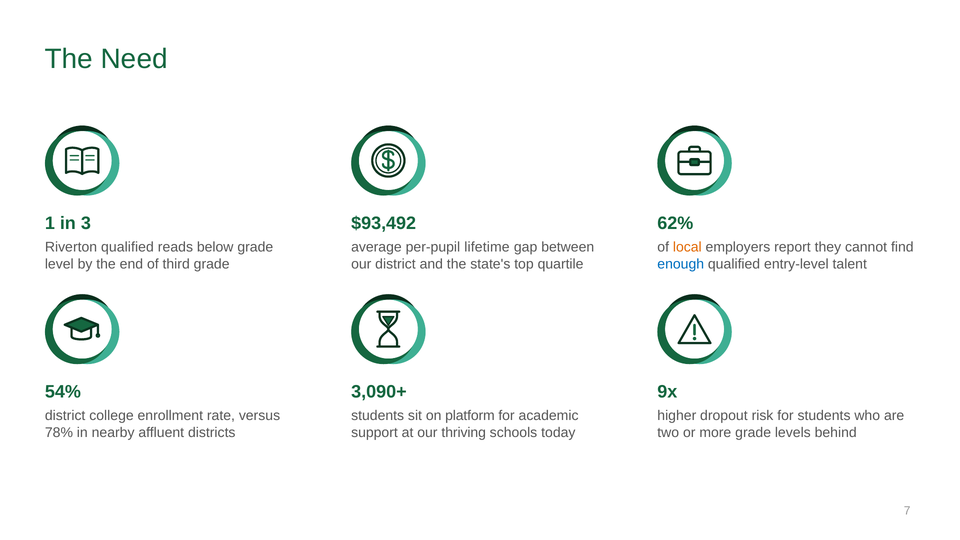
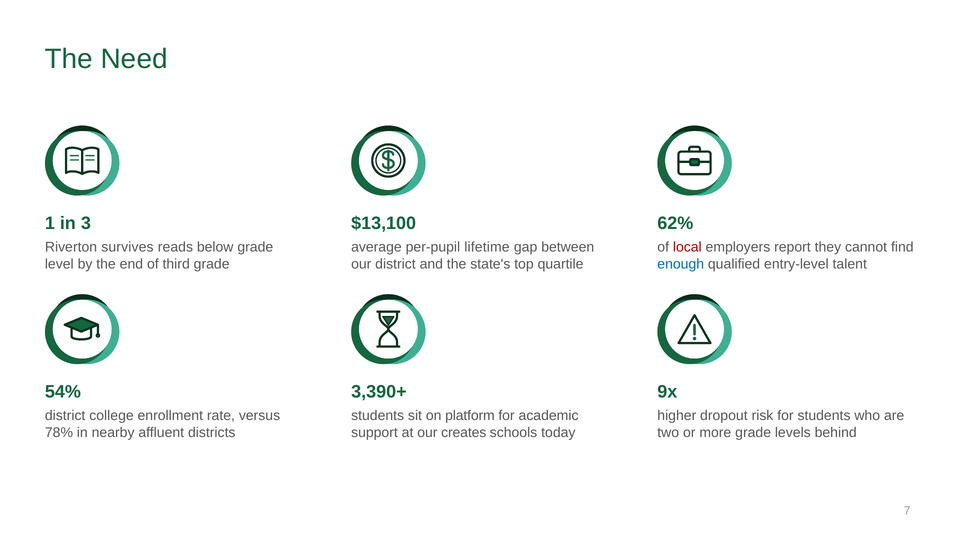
$93,492: $93,492 -> $13,100 (384, 223)
Riverton qualified: qualified -> survives (127, 247)
local colour: orange -> red (687, 247)
3,090+: 3,090+ -> 3,390+ (379, 392)
thriving: thriving -> creates (464, 433)
